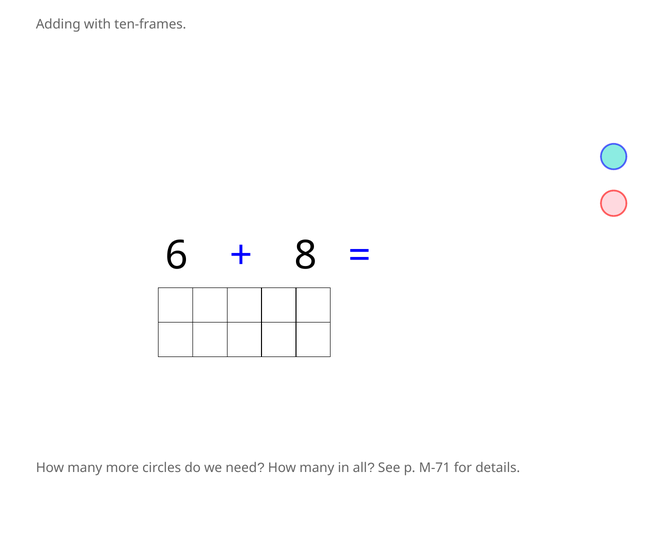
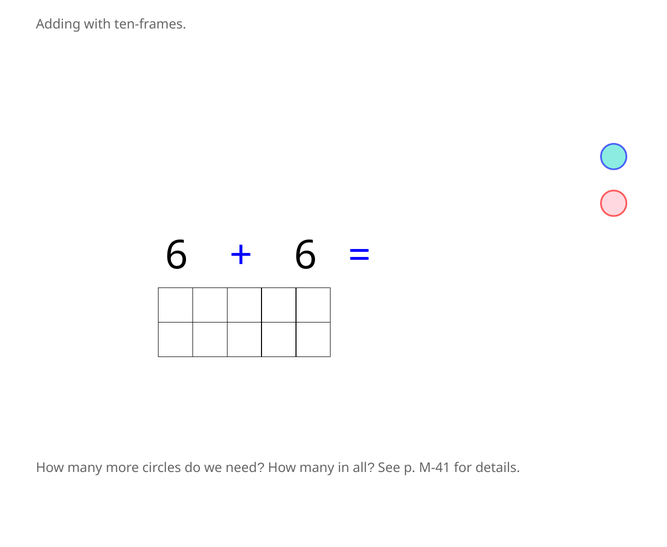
8: 8 -> 6 (305, 256)
M-71: M-71 -> M-41 (435, 468)
